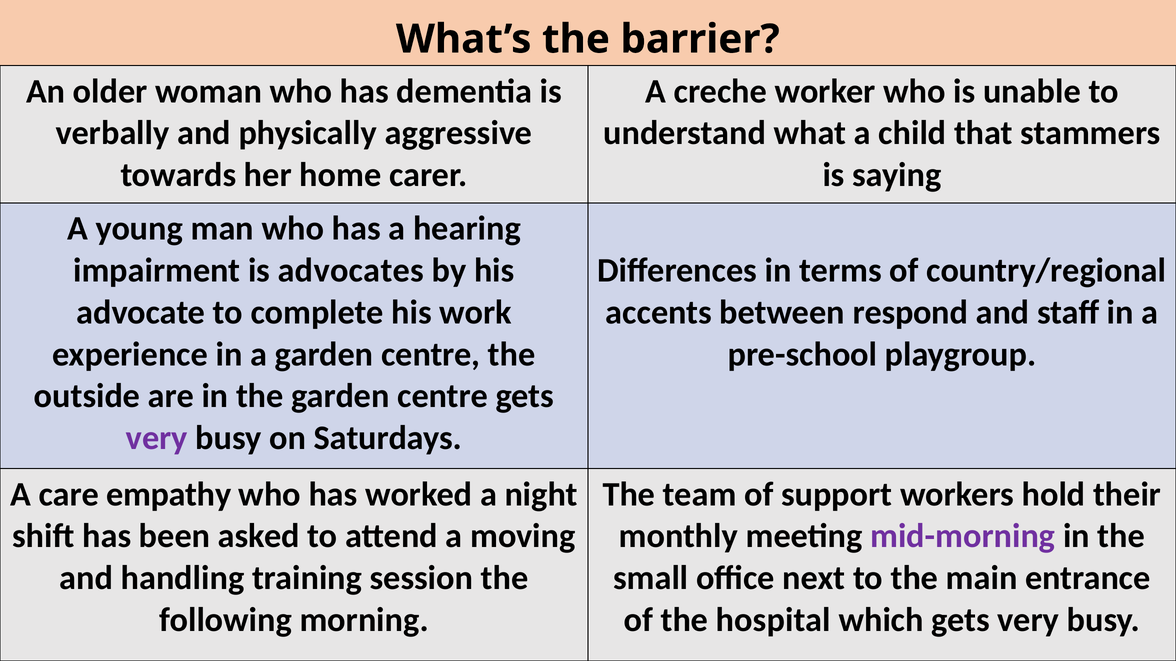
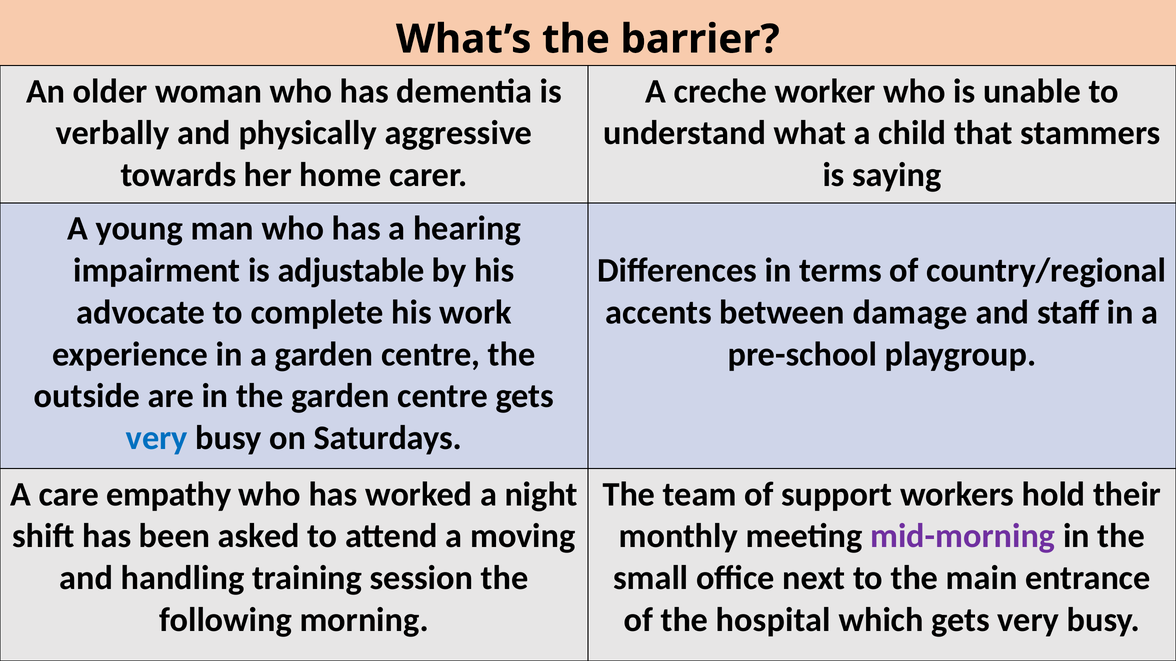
advocates: advocates -> adjustable (351, 271)
respond: respond -> damage (910, 313)
very colour: purple -> blue (157, 438)
